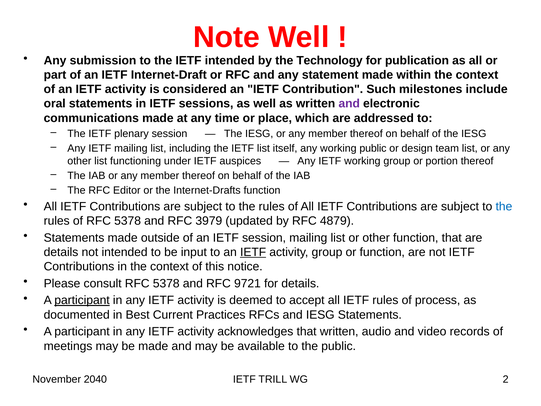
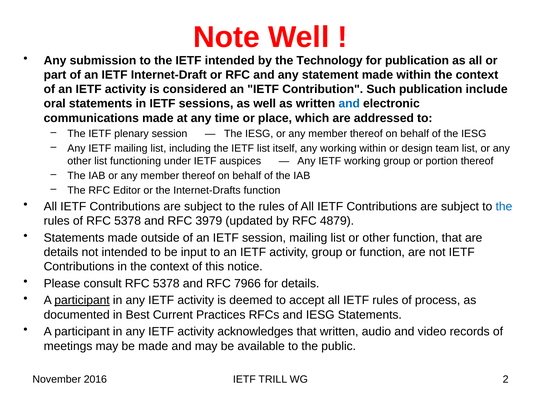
Such milestones: milestones -> publication (431, 89)
and colour: purple -> blue (349, 104)
working public: public -> within (373, 148)
IETF underline: present -> none (253, 252)
9721: 9721 -> 7966 (247, 283)
2040: 2040 -> 2016 (95, 379)
